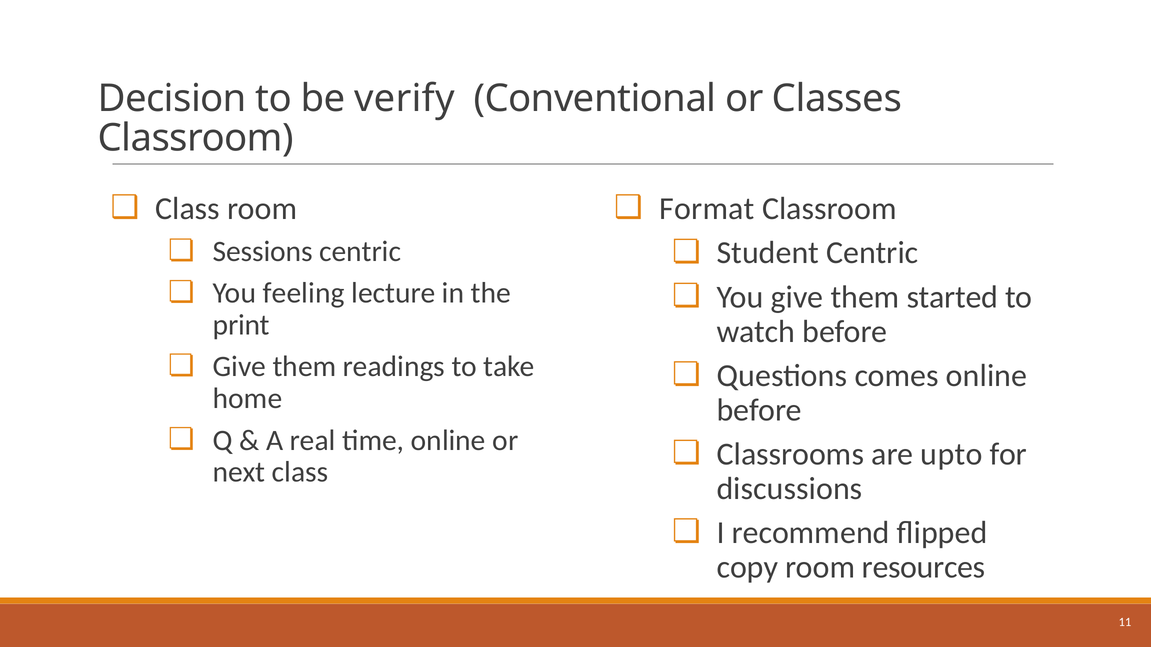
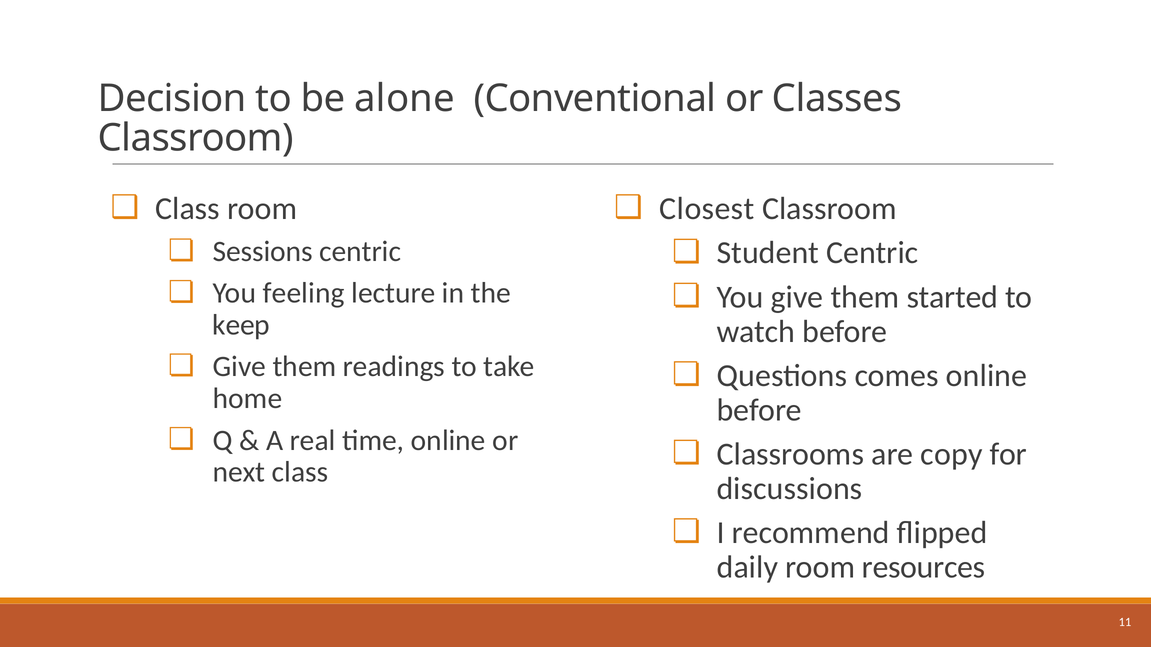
verify: verify -> alone (405, 99)
Format: Format -> Closest (707, 209)
print: print -> keep (241, 325)
upto: upto -> copy (952, 455)
copy: copy -> daily (747, 568)
